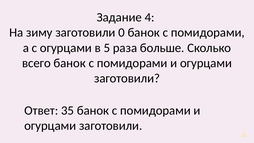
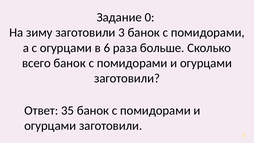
4: 4 -> 0 (150, 17)
0: 0 -> 3 (122, 33)
5: 5 -> 6 (107, 48)
